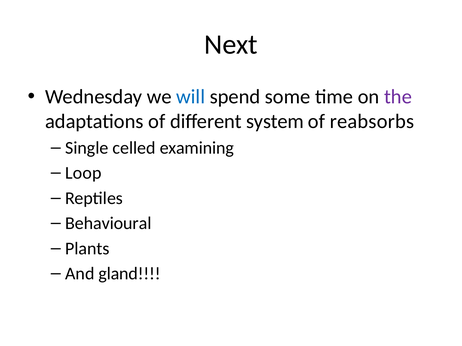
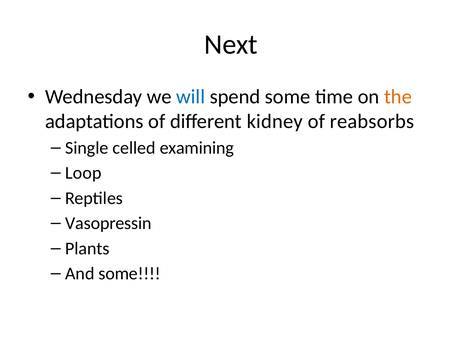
the colour: purple -> orange (398, 97)
system: system -> kidney (275, 122)
Behavioural: Behavioural -> Vasopressin (108, 224)
And gland: gland -> some (130, 274)
